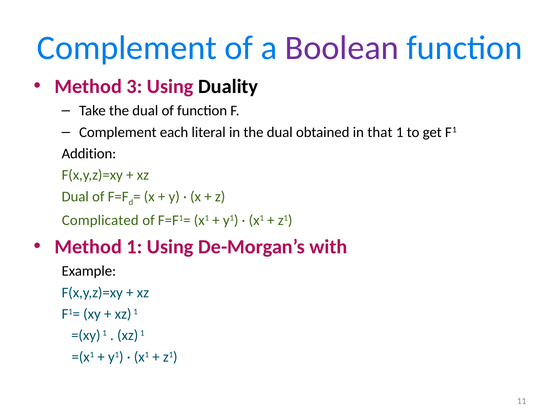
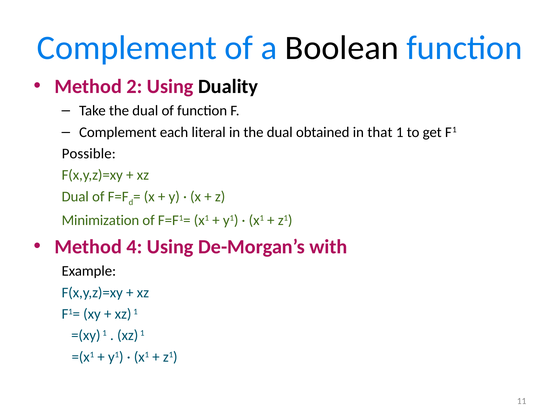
Boolean colour: purple -> black (342, 48)
3: 3 -> 2 (134, 86)
Addition: Addition -> Possible (89, 154)
Complicated: Complicated -> Minimization (100, 220)
Method 1: 1 -> 4 (134, 247)
